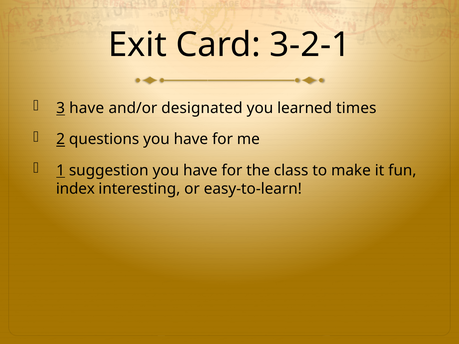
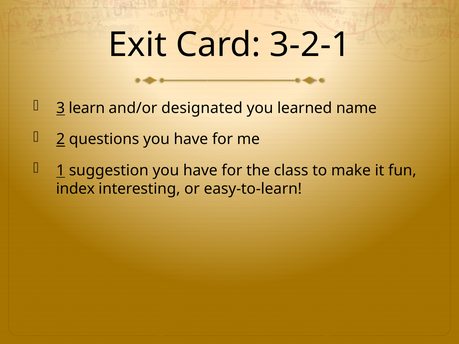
3 have: have -> learn (87, 108)
times: times -> name (356, 108)
